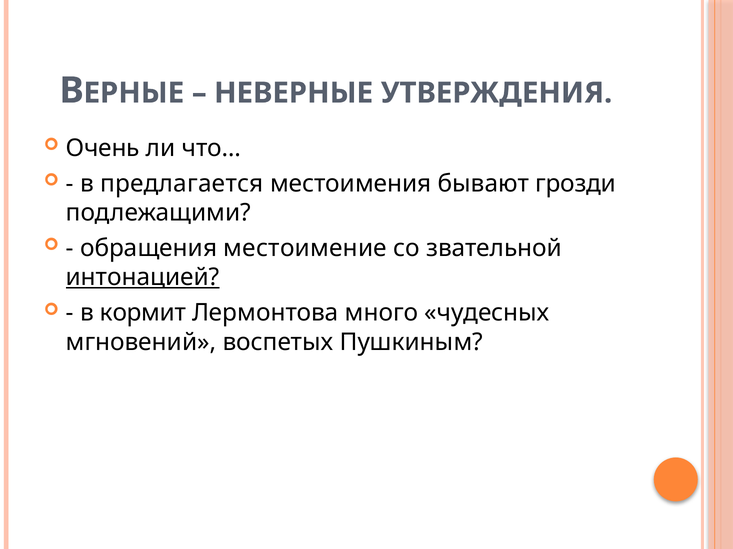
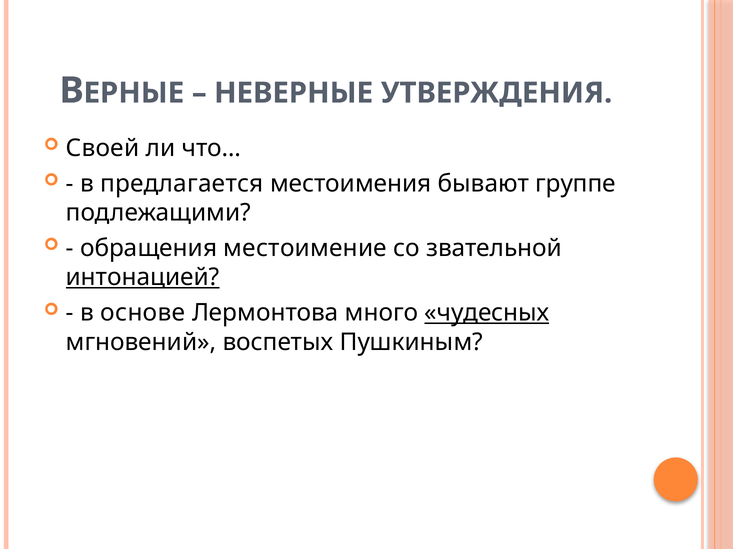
Очень: Очень -> Своей (103, 148)
грозди: грозди -> группе (576, 184)
кормит: кормит -> основе (143, 313)
чудесных underline: none -> present (487, 313)
